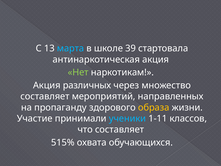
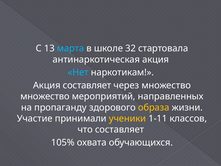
39: 39 -> 32 (131, 48)
Нет colour: light green -> light blue (78, 72)
Акция различных: различных -> составляет (87, 85)
составляет: составляет -> множество (45, 96)
ученики colour: light blue -> yellow (127, 118)
515%: 515% -> 105% (63, 142)
